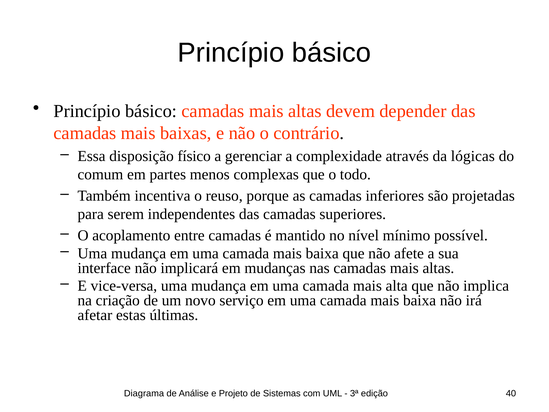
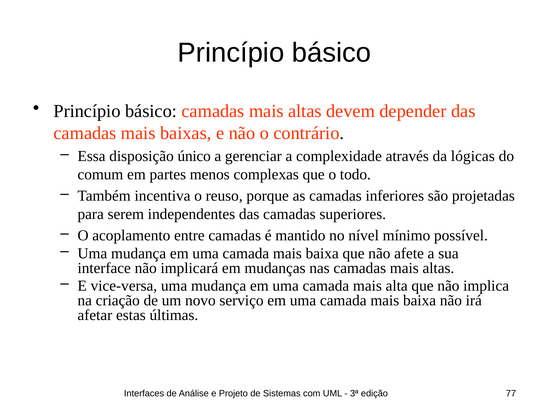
físico: físico -> único (194, 156)
Diagrama: Diagrama -> Interfaces (144, 393)
40: 40 -> 77 (511, 393)
